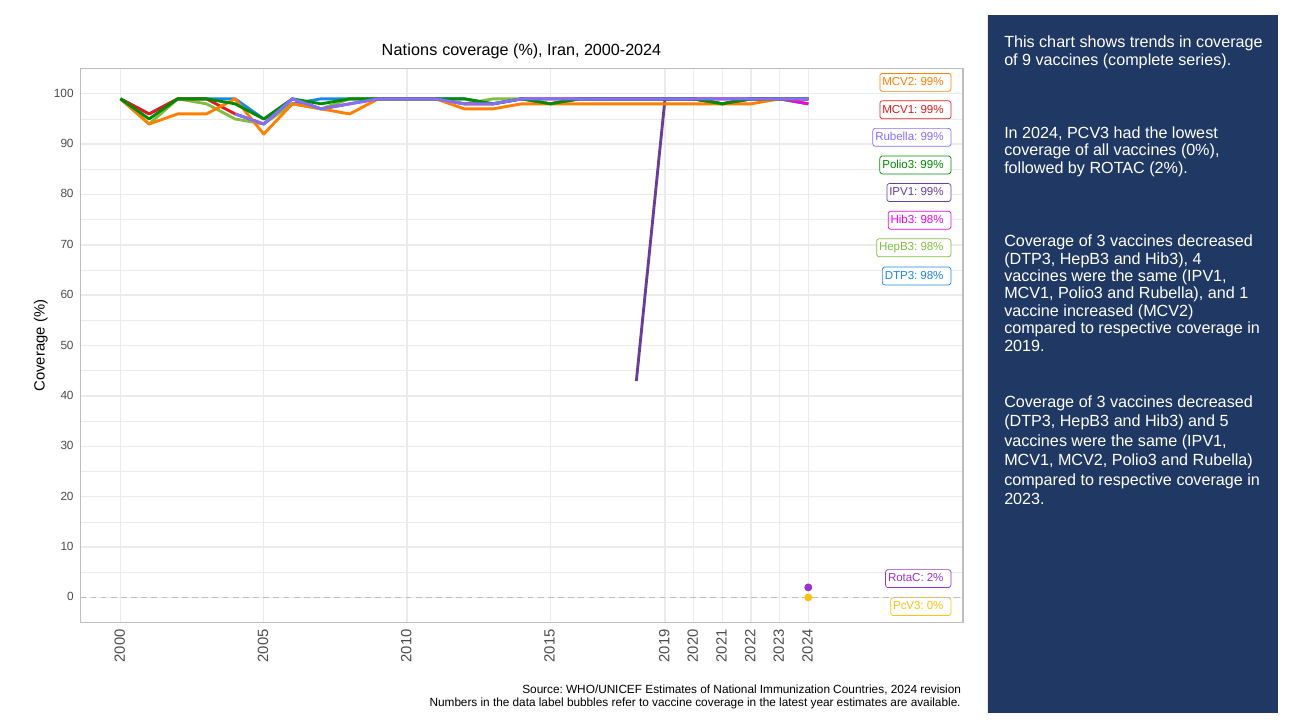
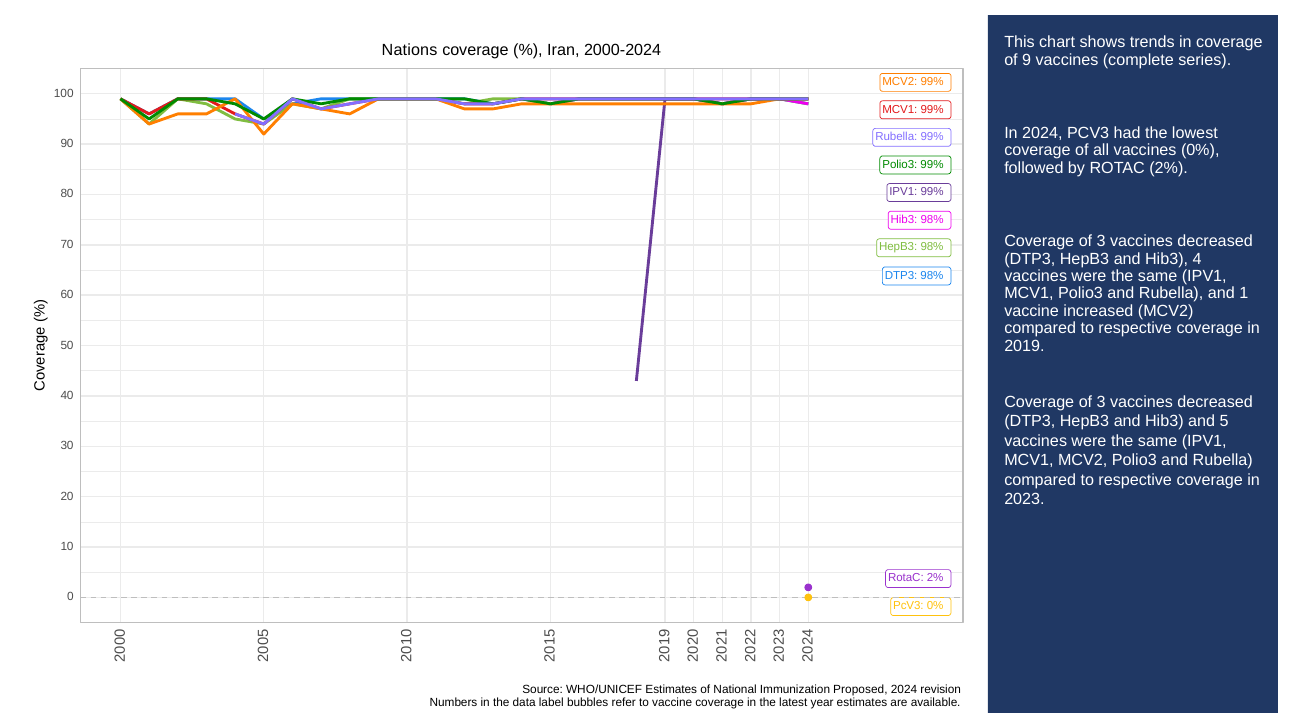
Countries: Countries -> Proposed (860, 690)
